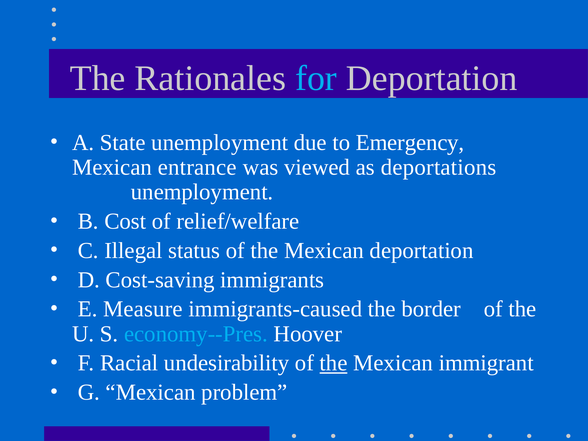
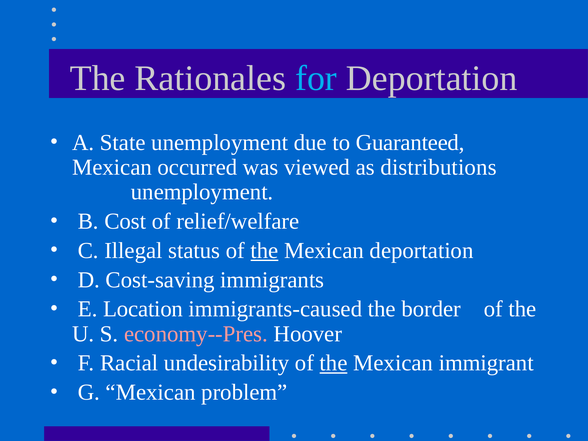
Emergency: Emergency -> Guaranteed (410, 143)
entrance: entrance -> occurred (197, 167)
deportations: deportations -> distributions (439, 167)
the underline: none -> present (265, 251)
Measure: Measure -> Location (143, 309)
economy--Pres colour: light blue -> pink (196, 334)
